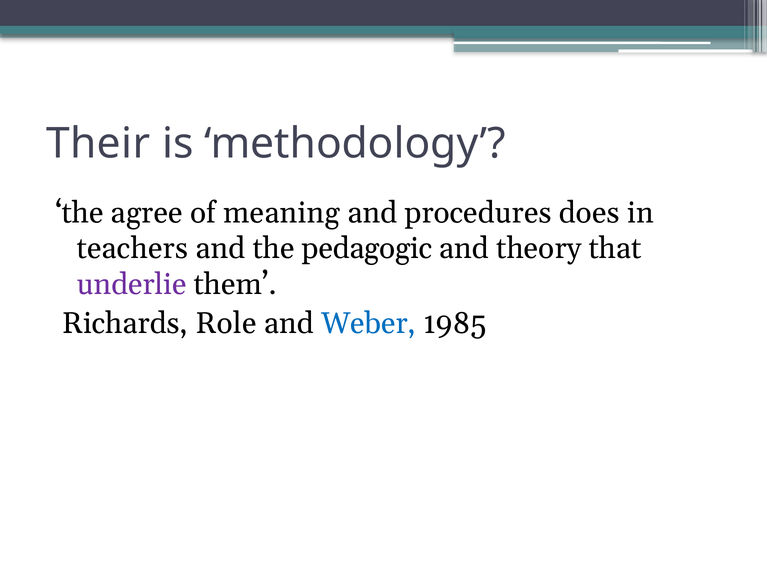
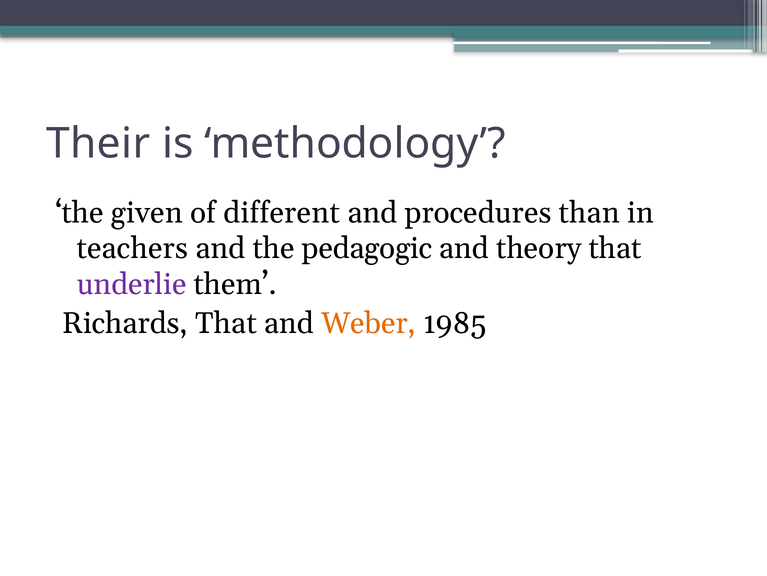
agree: agree -> given (147, 212)
meaning: meaning -> different (282, 212)
does: does -> than (589, 212)
Richards Role: Role -> That (226, 323)
Weber colour: blue -> orange (369, 323)
